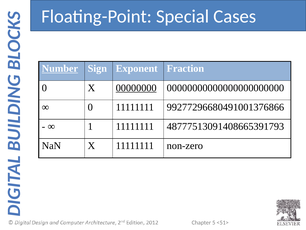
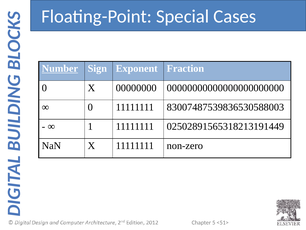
00000000 underline: present -> none (136, 88)
99277296680491001376866: 99277296680491001376866 -> 83007487539836530588003 (225, 107)
48777513091408665391793: 48777513091408665391793 -> 02502891565318213191449 (225, 126)
